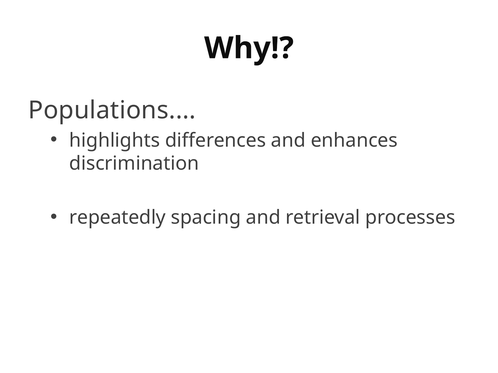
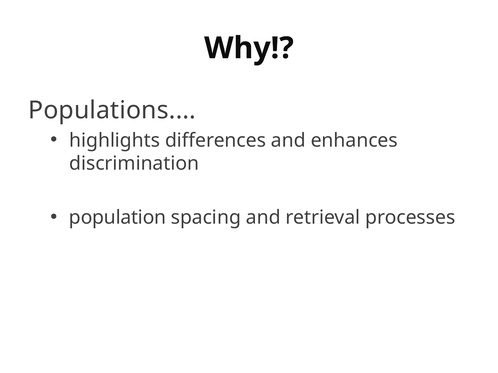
repeatedly: repeatedly -> population (118, 218)
